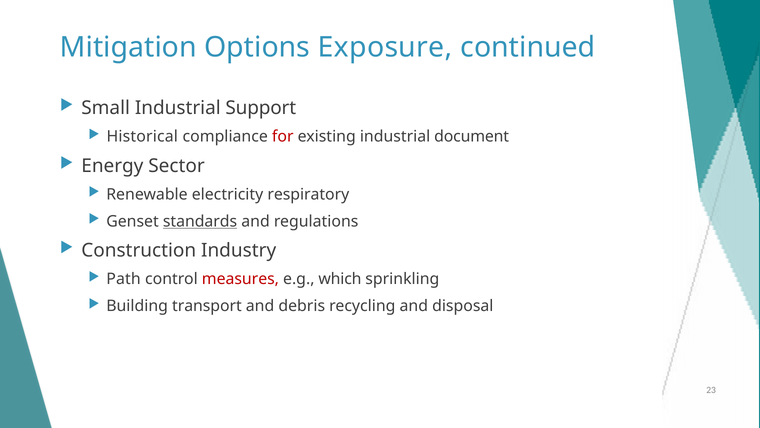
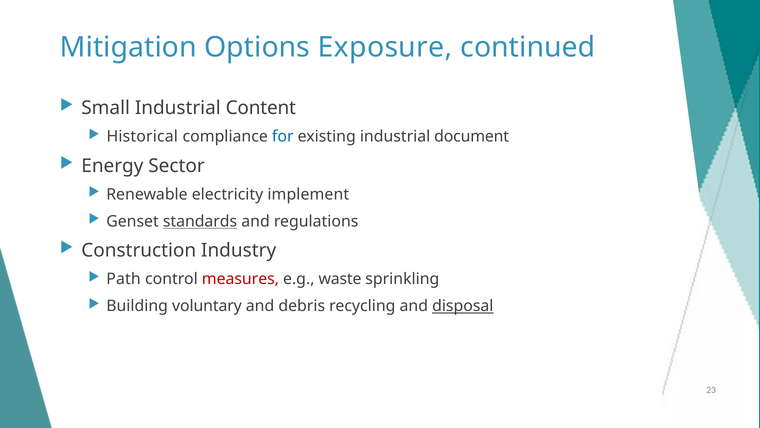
Support: Support -> Content (261, 108)
for colour: red -> blue (283, 137)
respiratory: respiratory -> implement (308, 194)
which: which -> waste (340, 279)
transport: transport -> voluntary (207, 306)
disposal underline: none -> present (463, 306)
